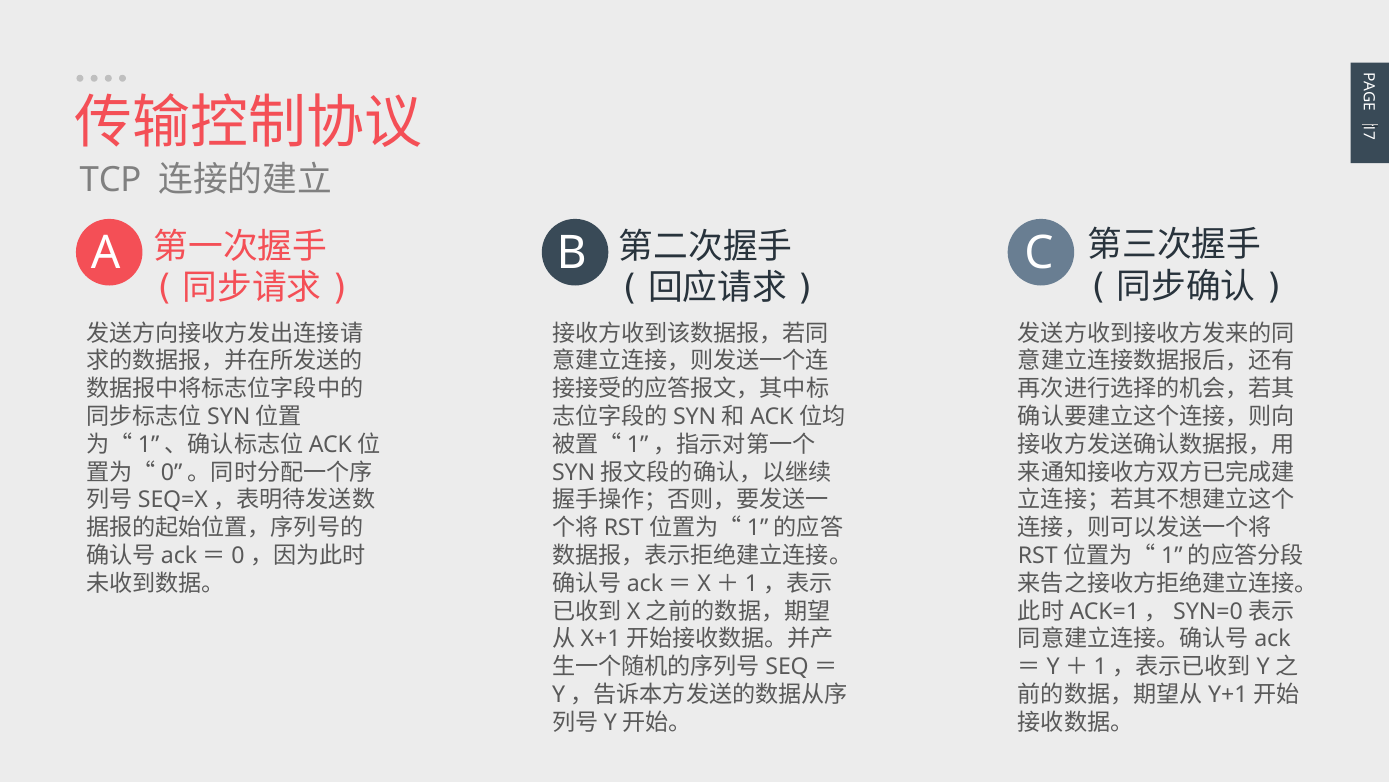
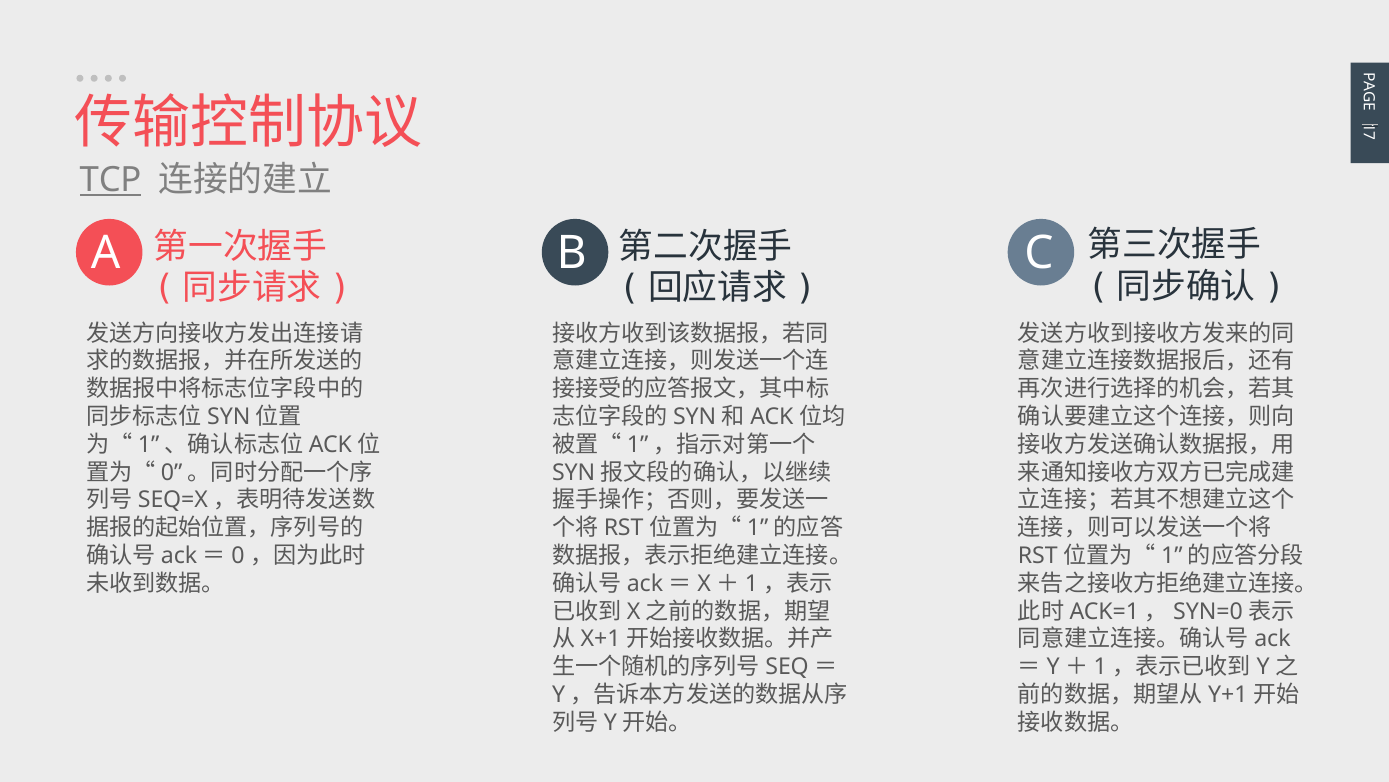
TCP underline: none -> present (111, 180)
